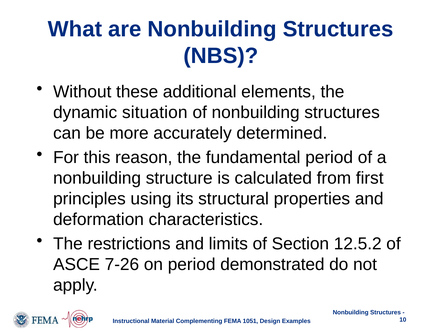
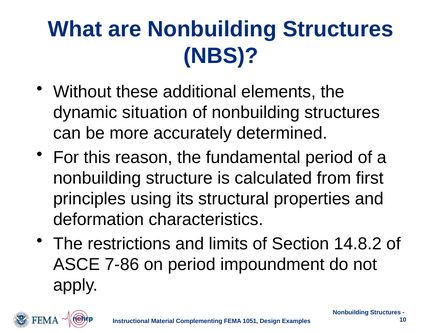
12.5.2: 12.5.2 -> 14.8.2 (358, 243)
7-26: 7-26 -> 7-86 (122, 264)
demonstrated: demonstrated -> impoundment (272, 264)
